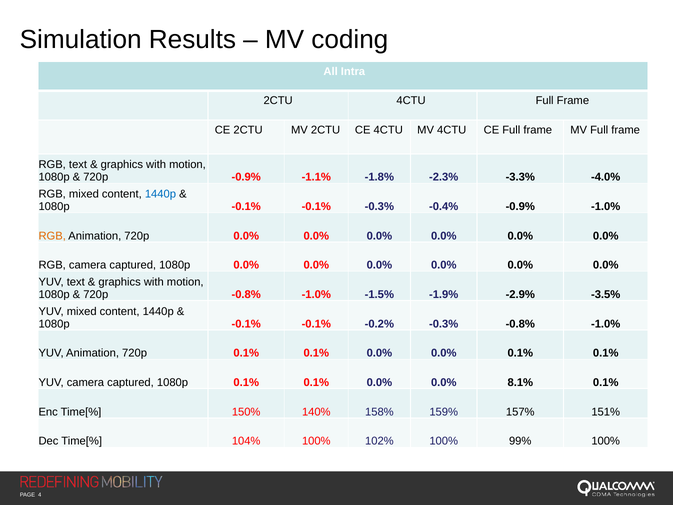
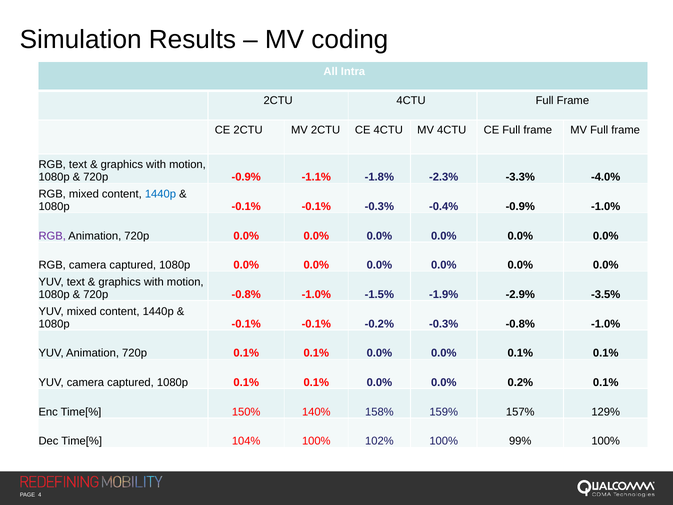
RGB colour: orange -> purple (52, 236)
8.1%: 8.1% -> 0.2% (520, 382)
151%: 151% -> 129% (606, 412)
